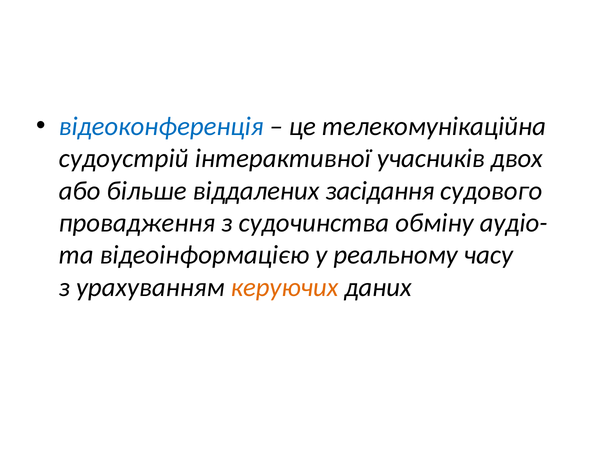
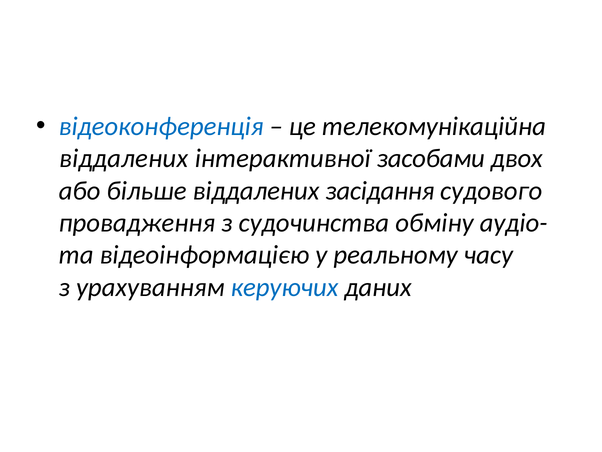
судоустрій: судоустрій -> віддалених (124, 158)
учасників: учасників -> засобами (431, 158)
керуючих colour: orange -> blue (285, 287)
